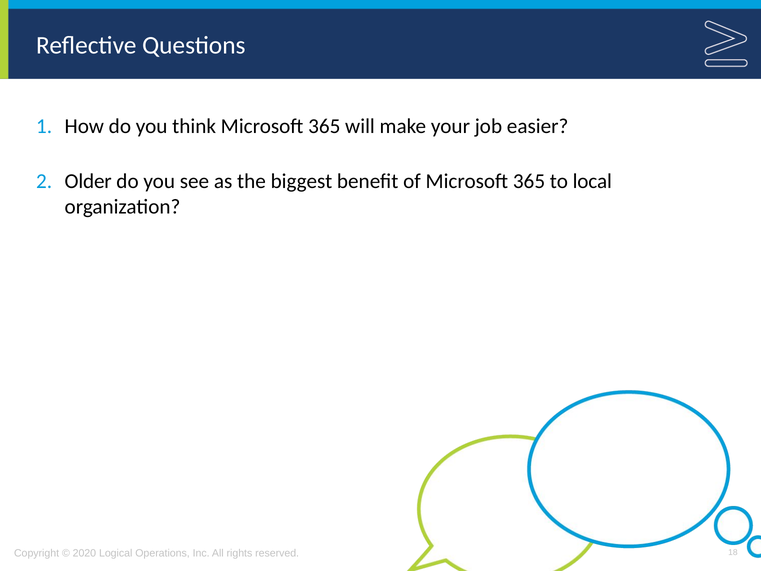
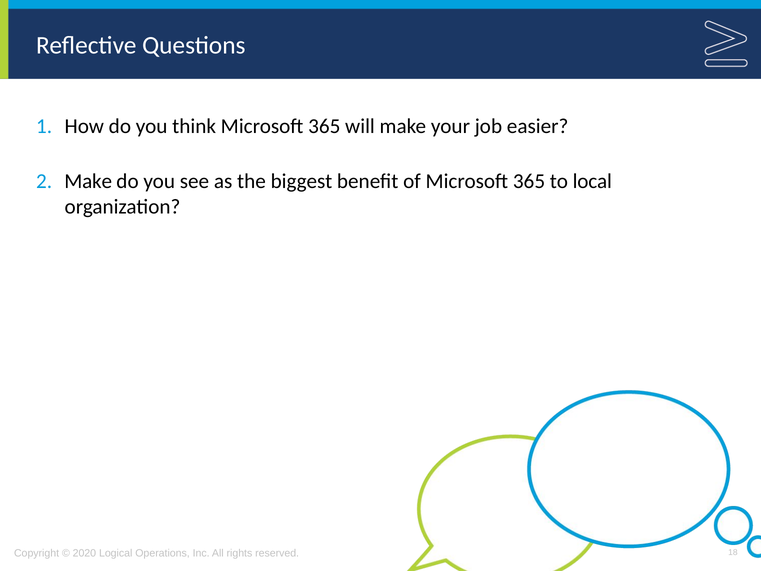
Older: Older -> Make (88, 181)
